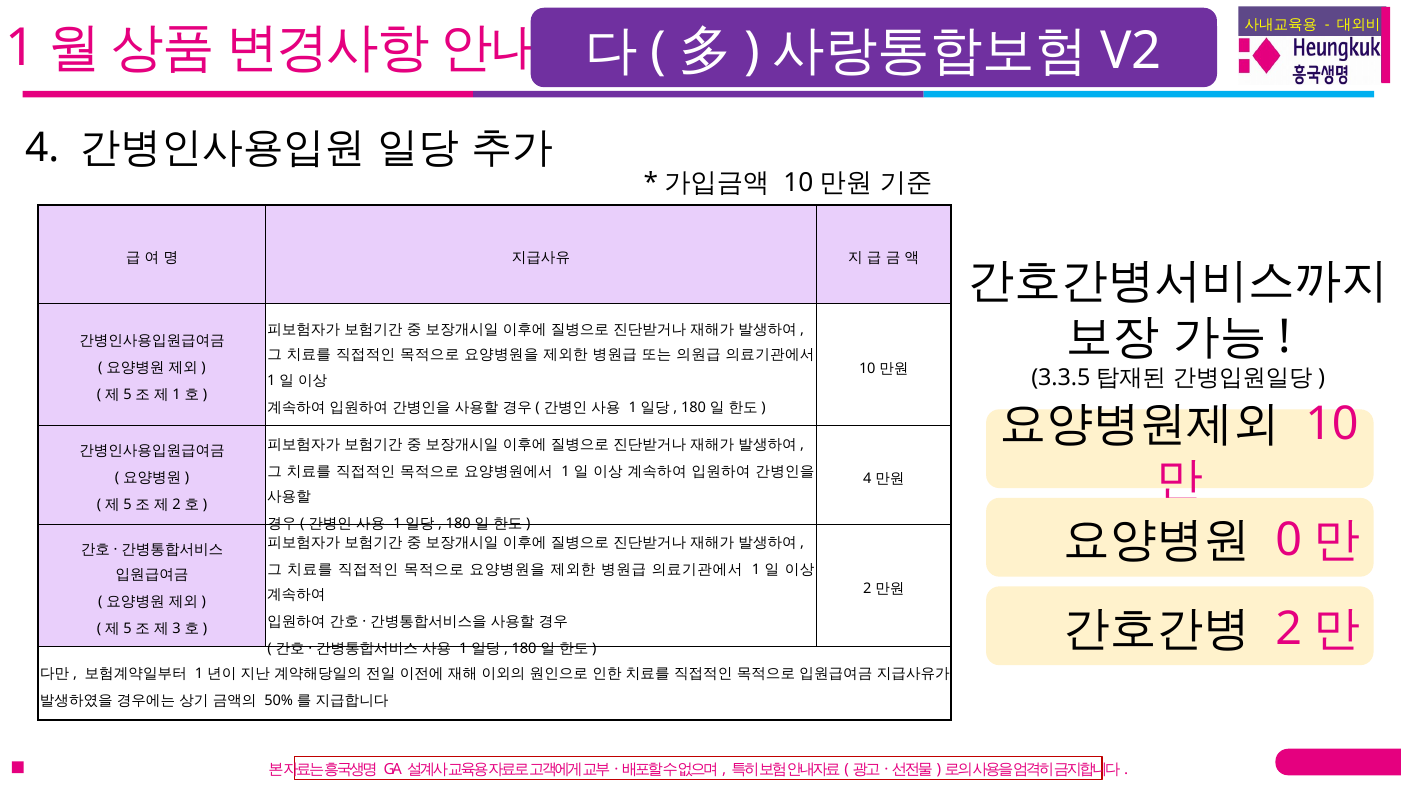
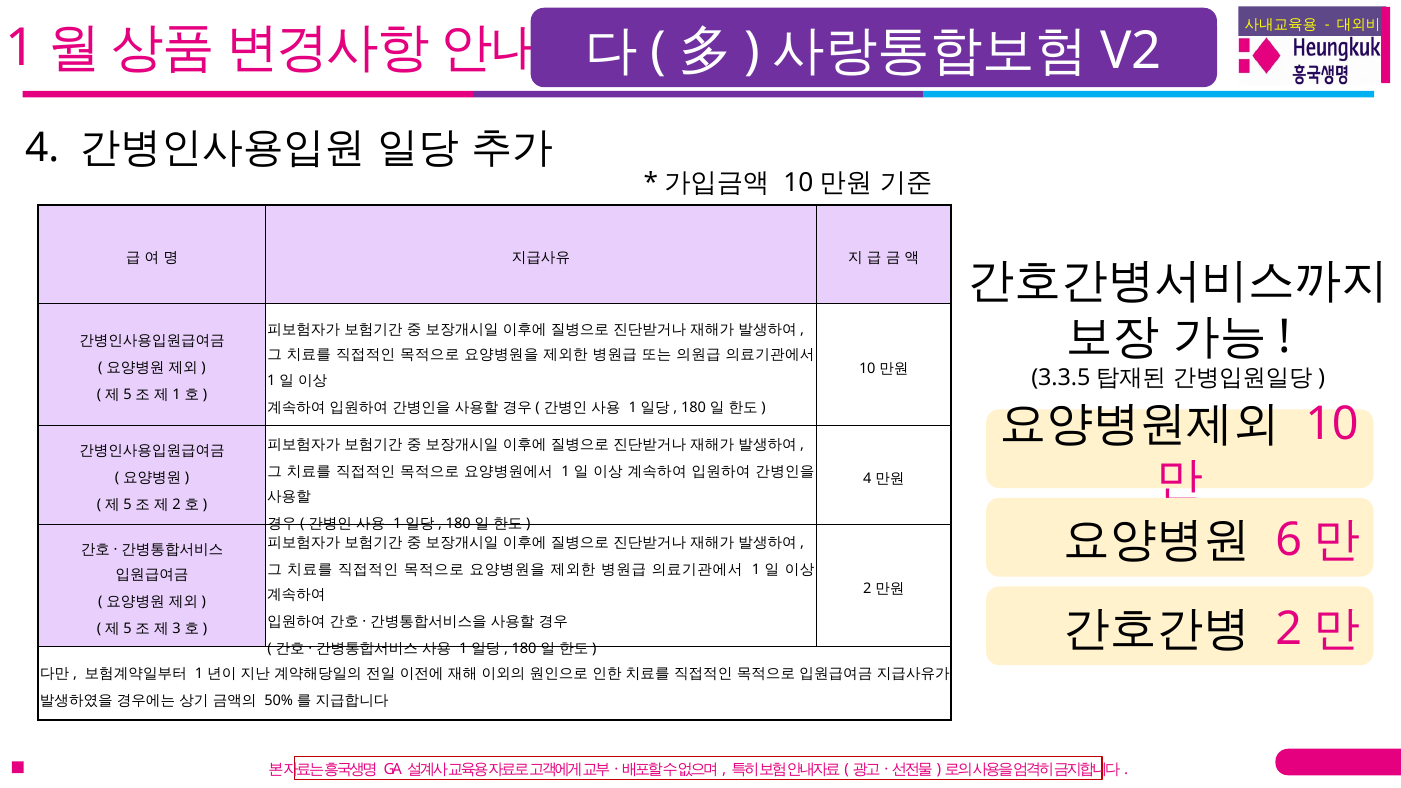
0: 0 -> 6 (1289, 541)
